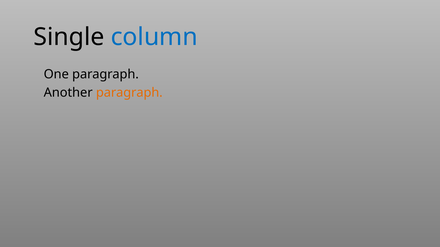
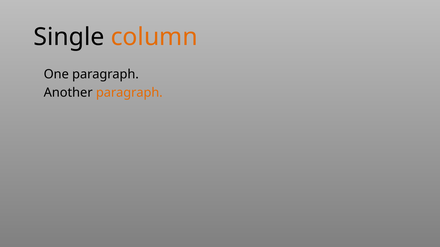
column colour: blue -> orange (154, 37)
